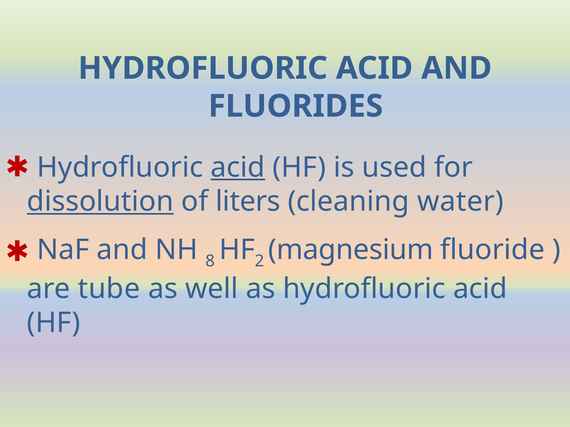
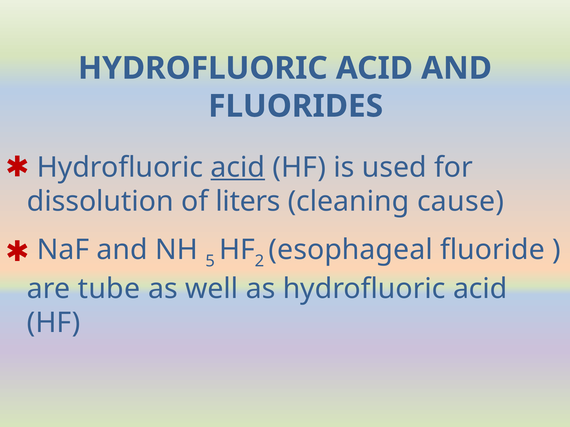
dissolution underline: present -> none (100, 202)
water: water -> cause (460, 202)
8: 8 -> 5 (210, 261)
magnesium: magnesium -> esophageal (351, 250)
